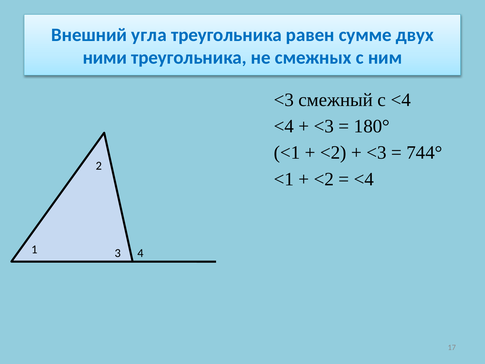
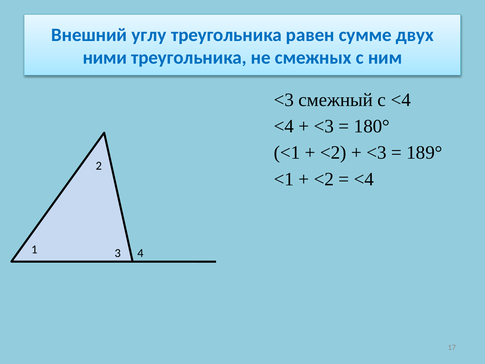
угла: угла -> углу (149, 35)
744°: 744° -> 189° (424, 153)
